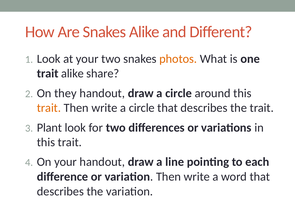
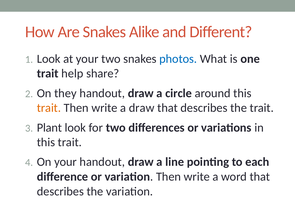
photos colour: orange -> blue (178, 59)
trait alike: alike -> help (72, 74)
write a circle: circle -> draw (142, 108)
